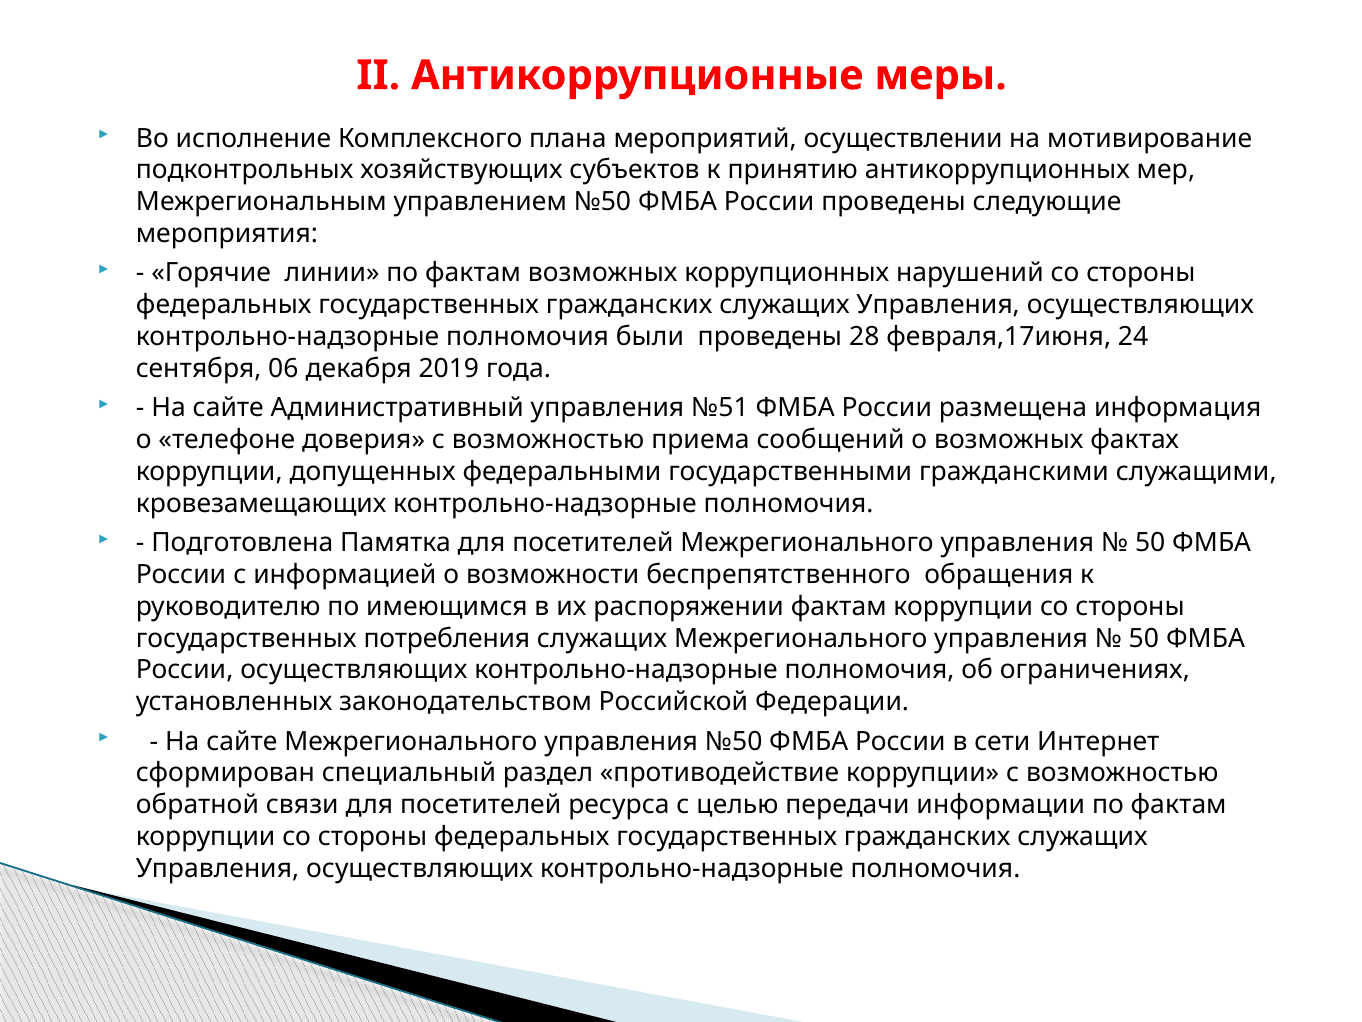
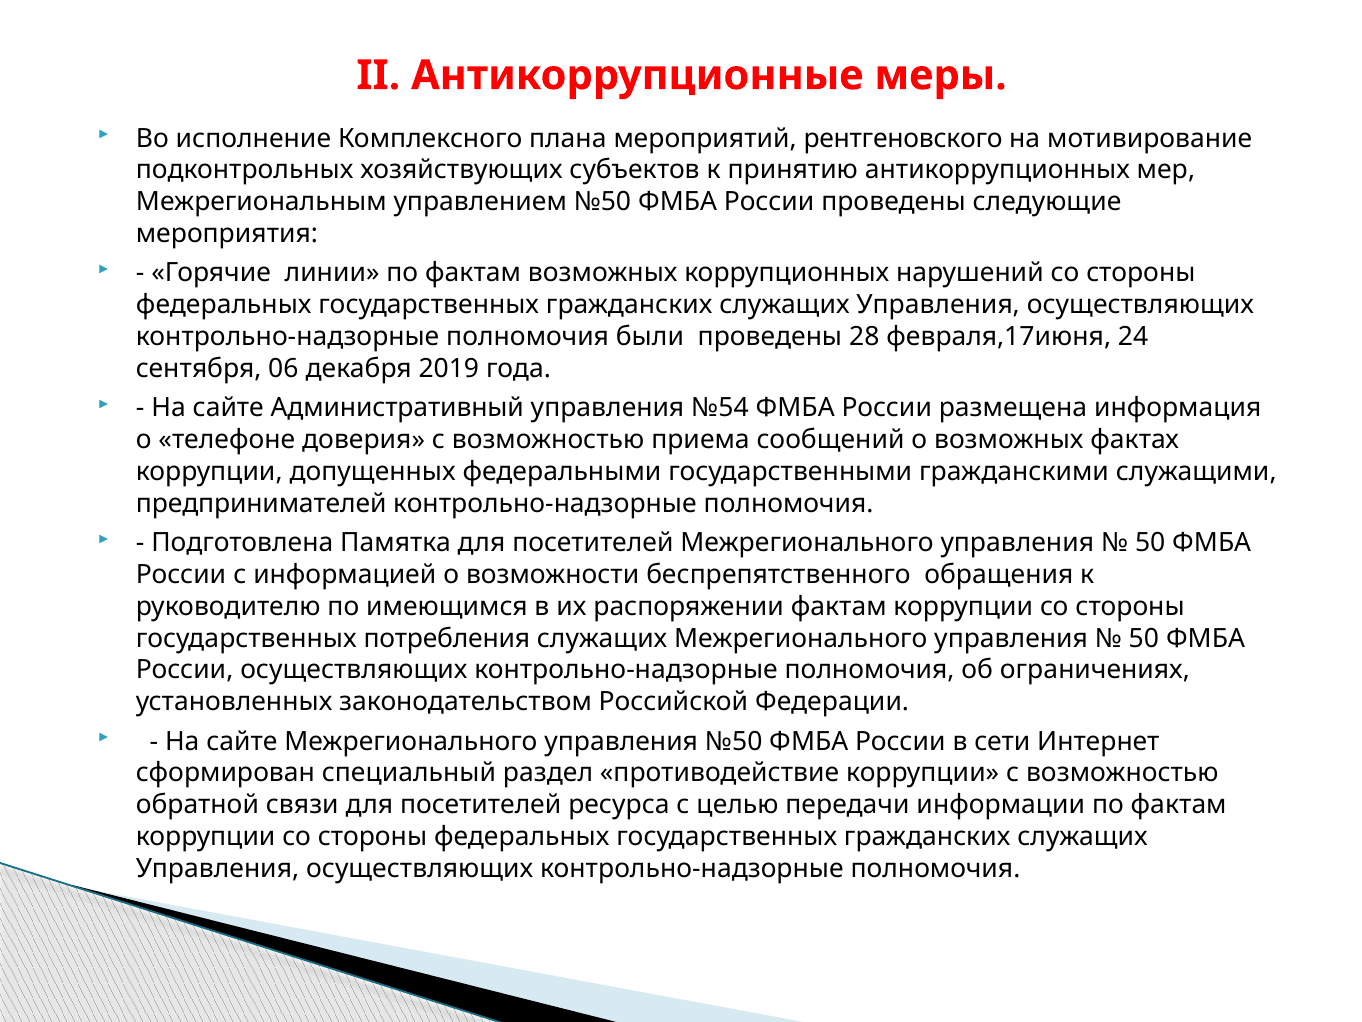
осуществлении: осуществлении -> рентгеновского (903, 138)
№51: №51 -> №54 (720, 408)
кровезамещающих: кровезамещающих -> предпринимателей (261, 503)
